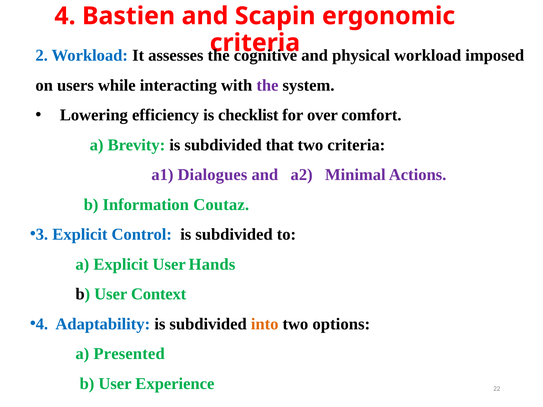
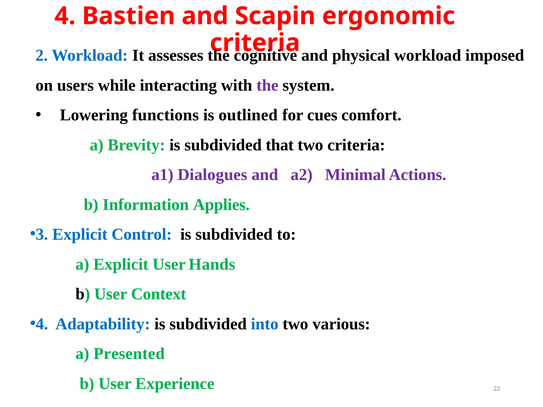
efficiency: efficiency -> functions (165, 115)
checklist: checklist -> outlined (248, 115)
over: over -> cues (322, 115)
Coutaz: Coutaz -> Applies (221, 205)
into colour: orange -> blue (265, 324)
options: options -> various (341, 324)
